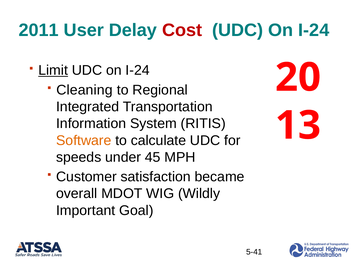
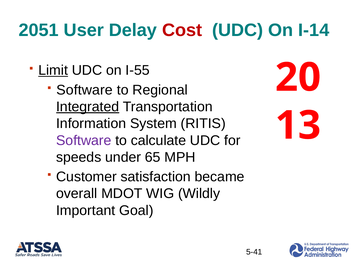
2011: 2011 -> 2051 (39, 30)
I-24: I-24 -> I-14 (314, 30)
I-24: I-24 -> I-55 (138, 71)
Cleaning: Cleaning -> Software (84, 90)
Integrated underline: none -> present (88, 107)
Software colour: orange -> purple (84, 141)
45: 45 -> 65 (153, 158)
